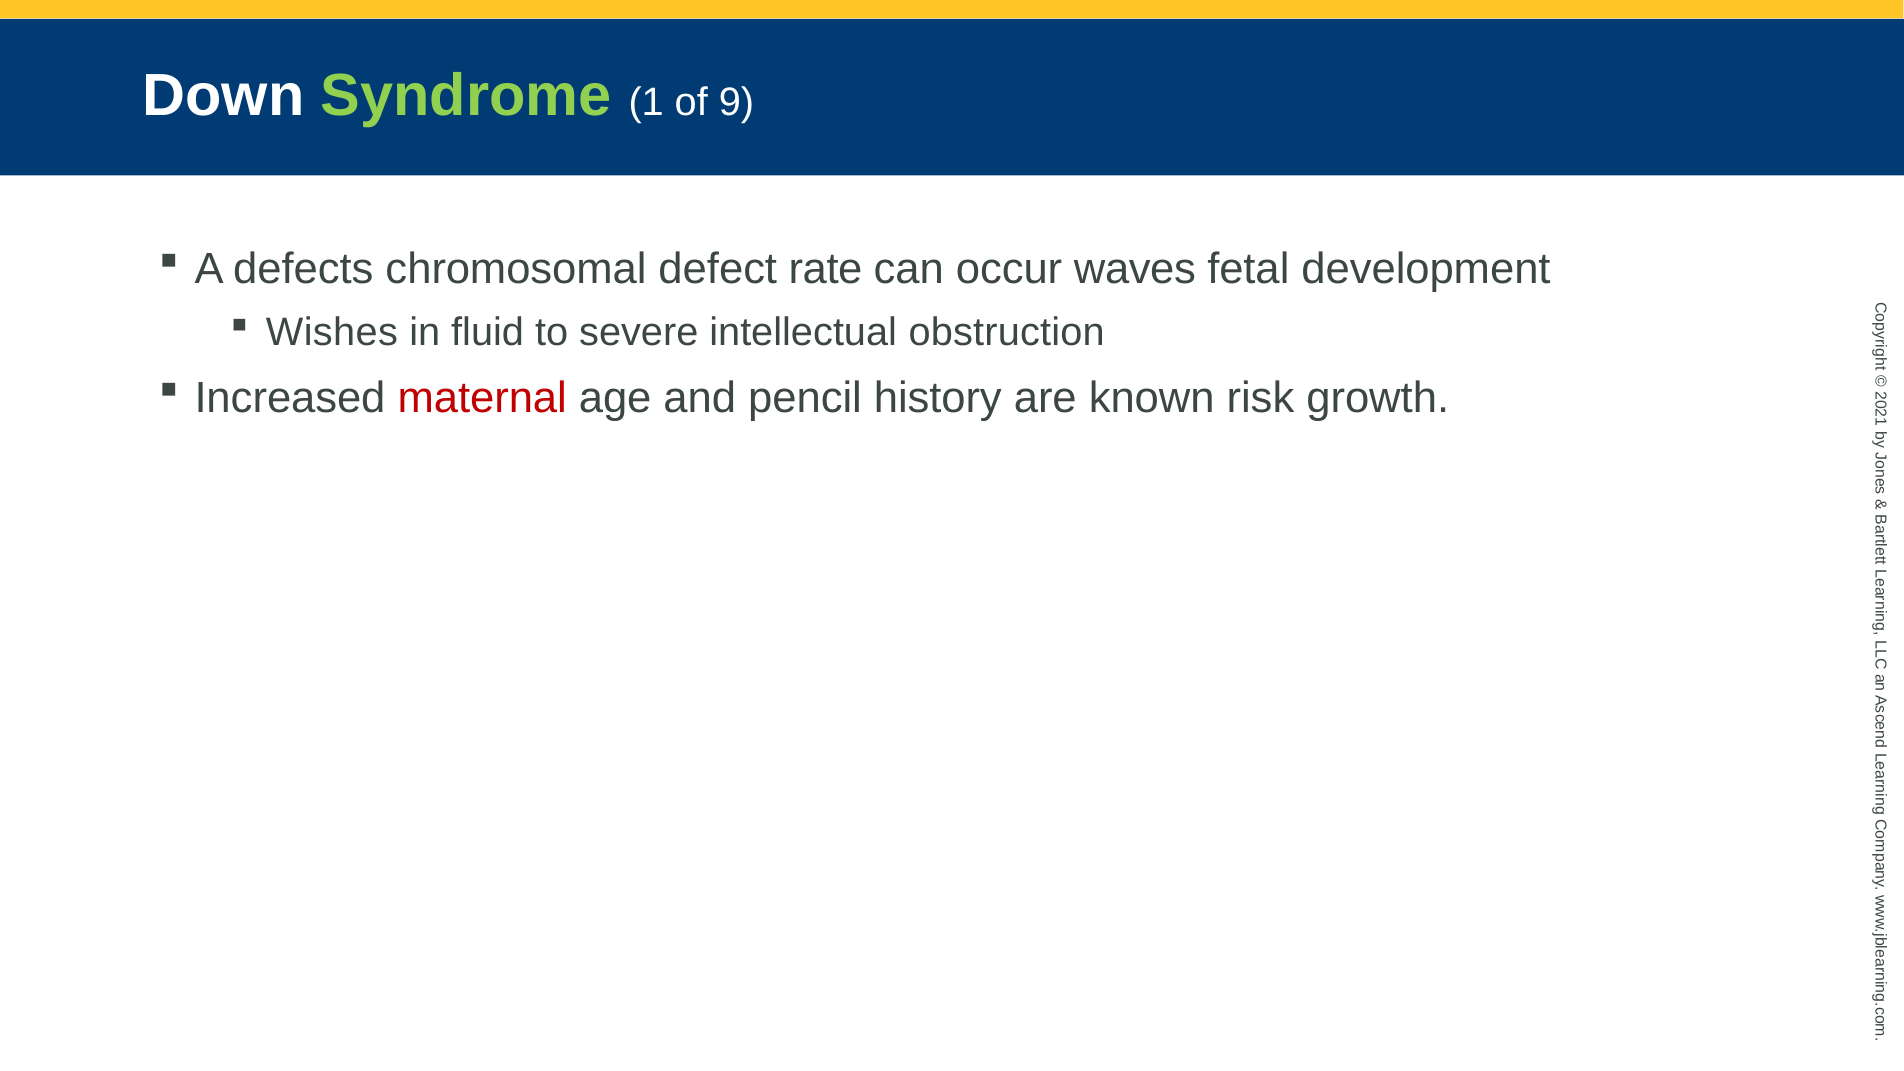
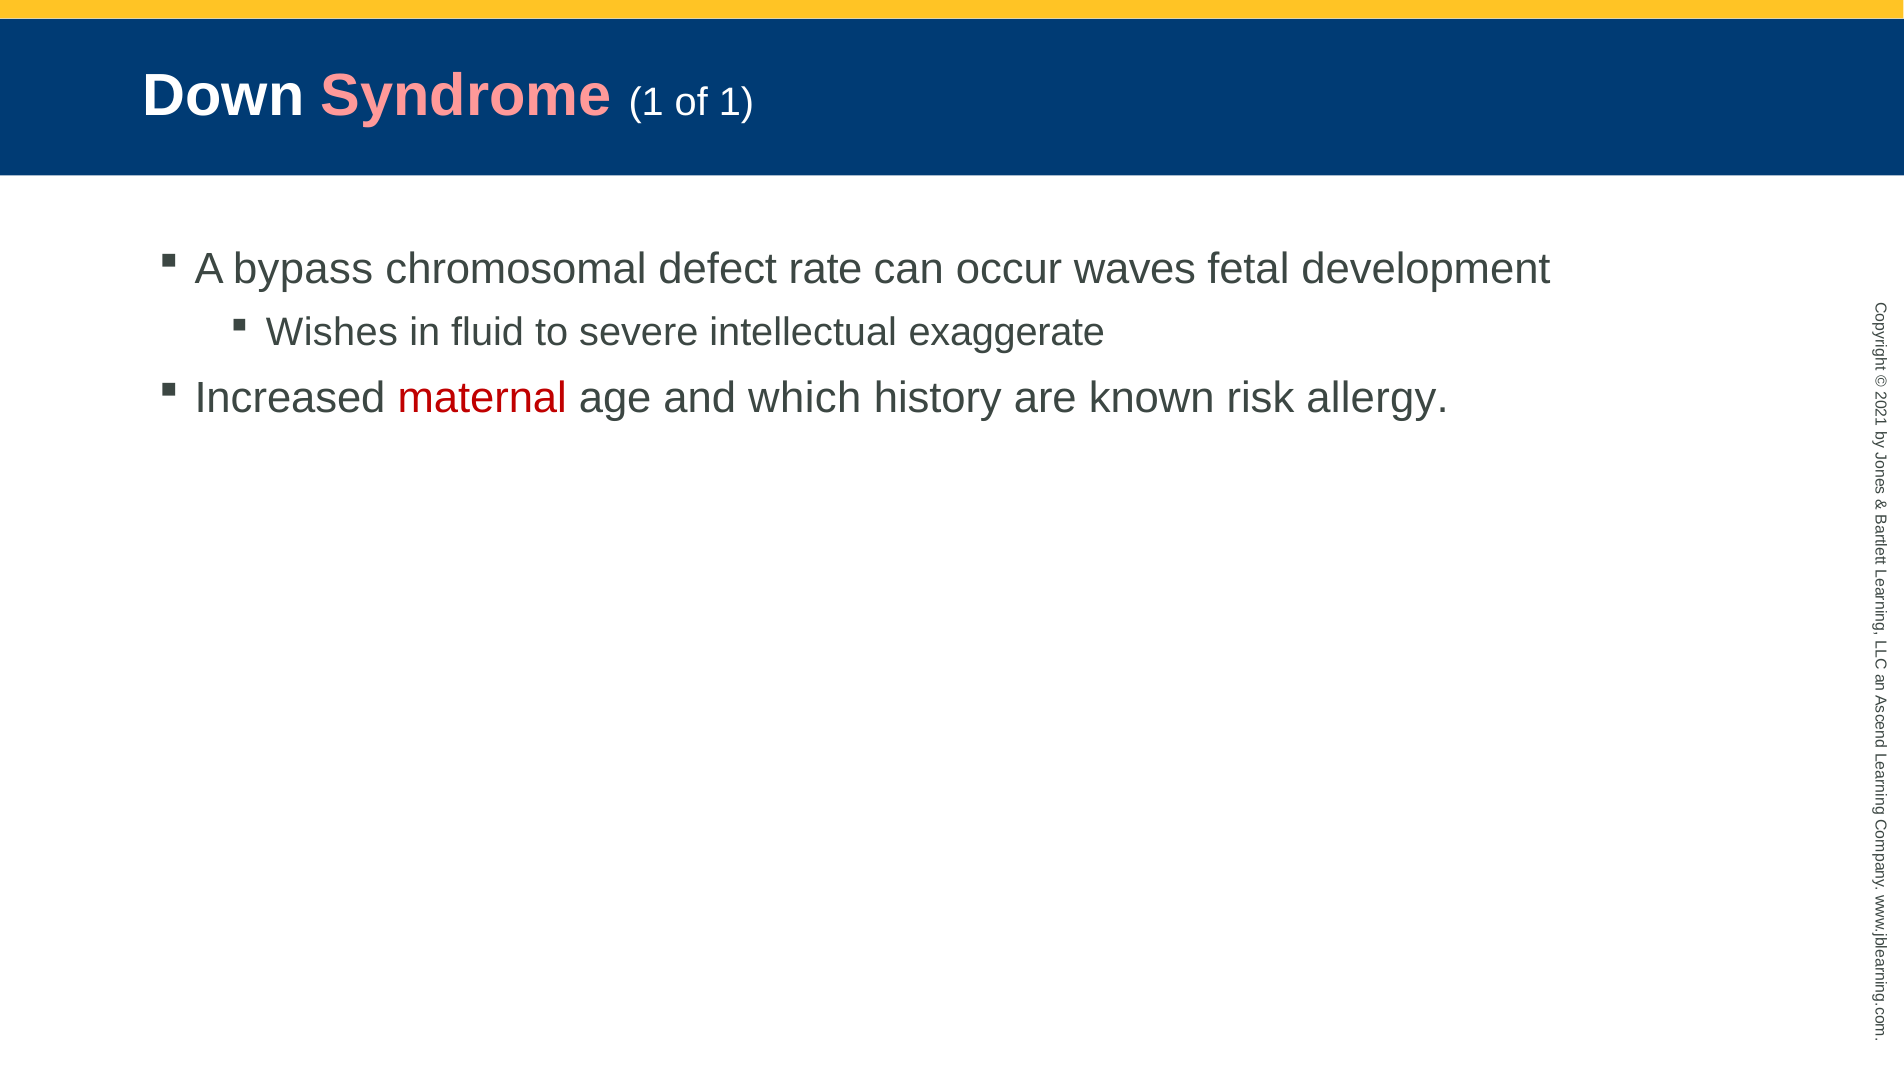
Syndrome colour: light green -> pink (466, 96)
of 9: 9 -> 1 (737, 102)
defects: defects -> bypass (303, 269)
obstruction: obstruction -> exaggerate (1007, 333)
pencil: pencil -> which (805, 398)
growth: growth -> allergy (1378, 398)
